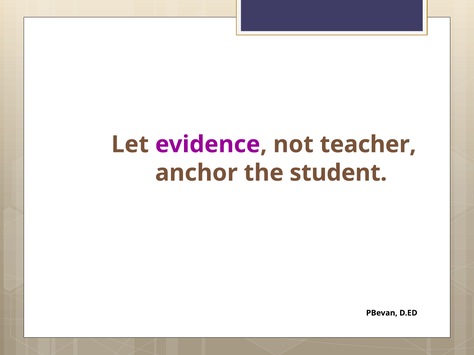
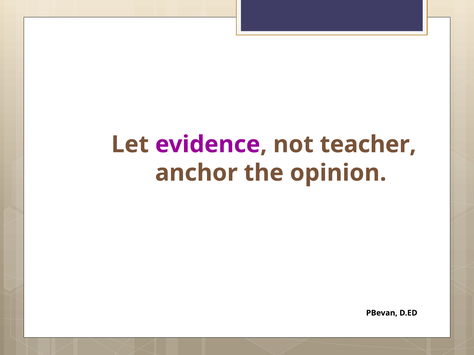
student: student -> opinion (338, 173)
